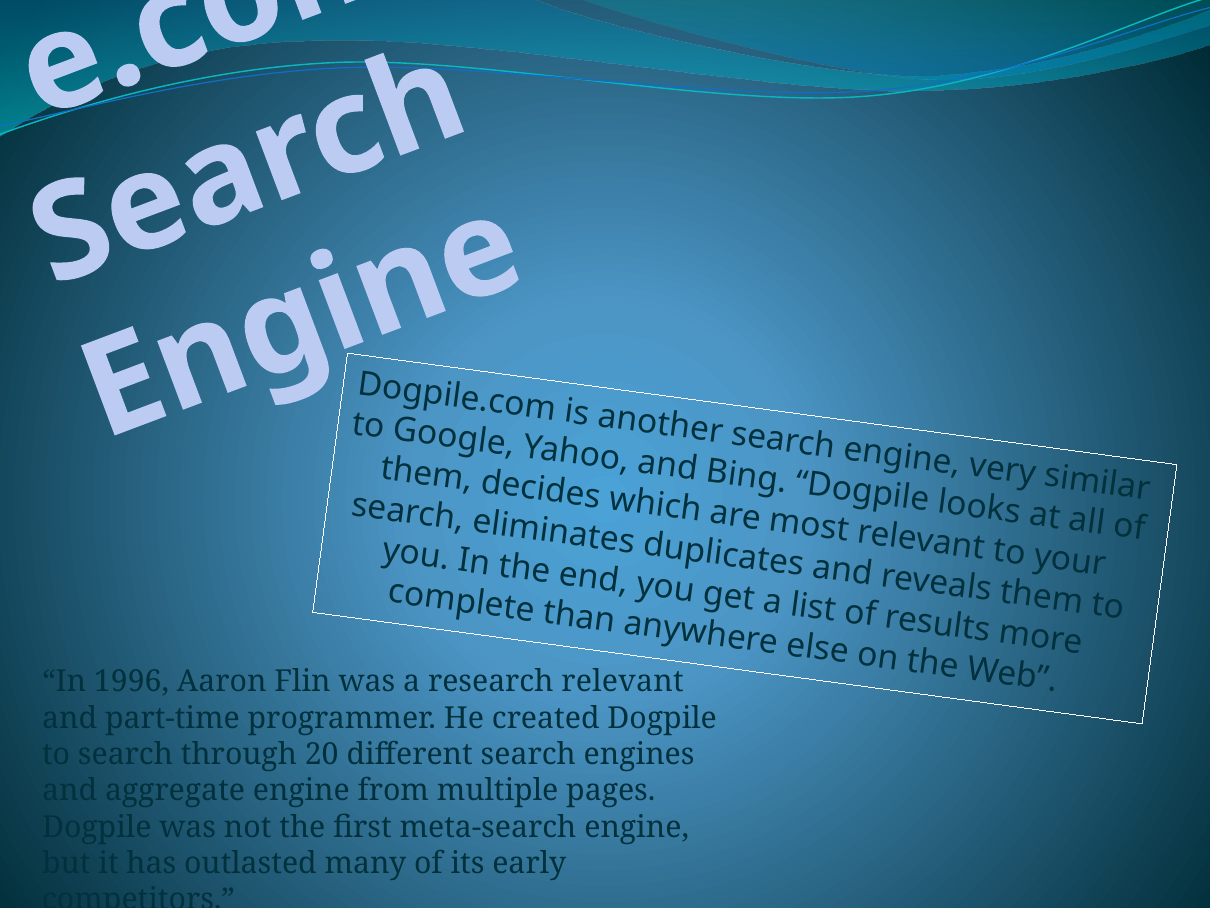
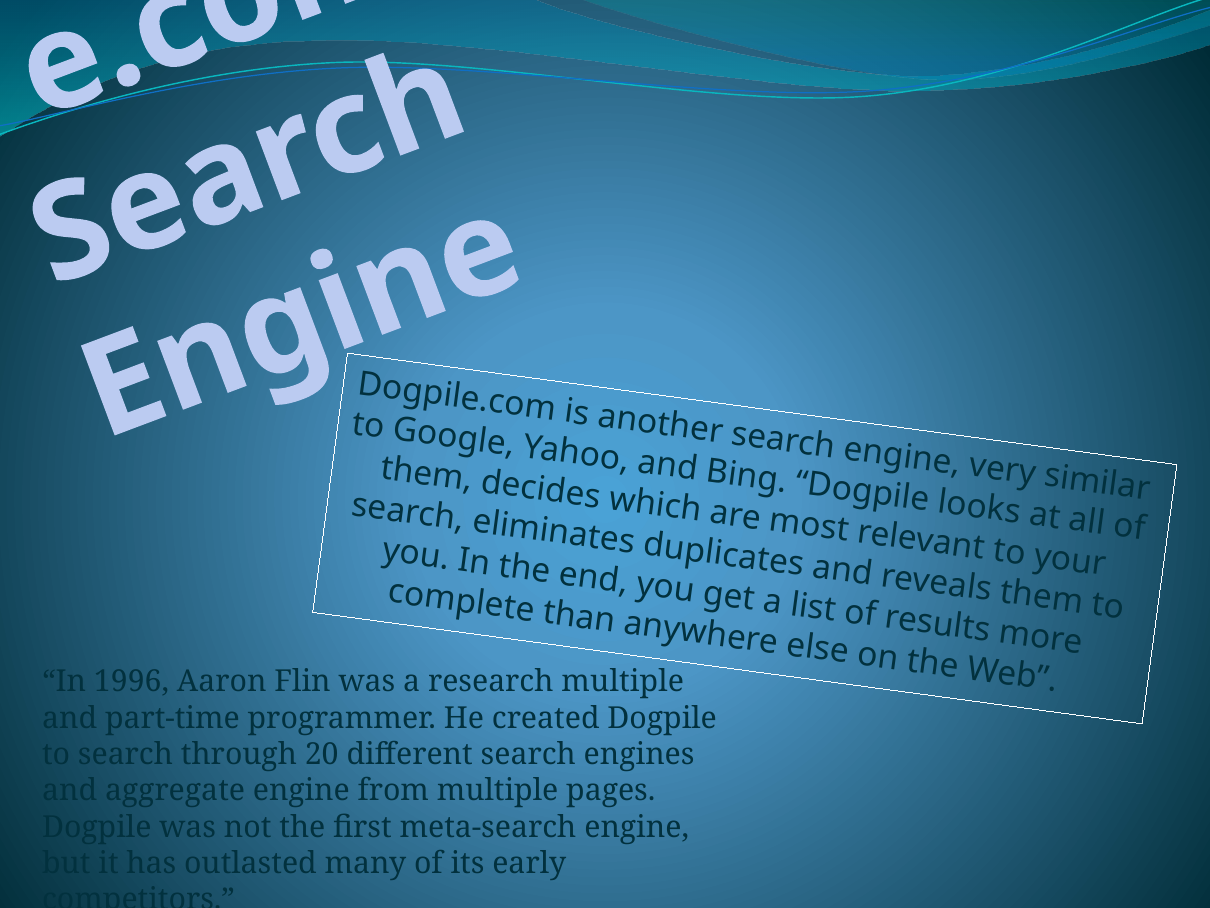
research relevant: relevant -> multiple (623, 682)
